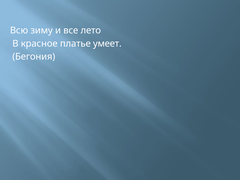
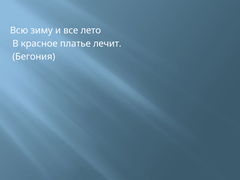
умеет: умеет -> лечит (107, 44)
